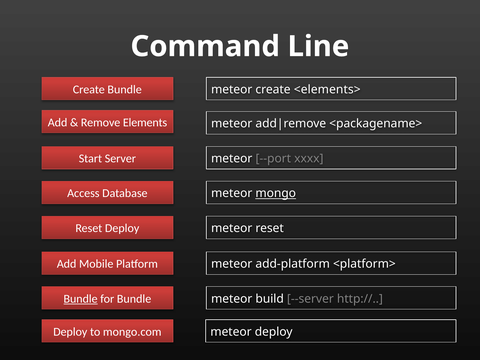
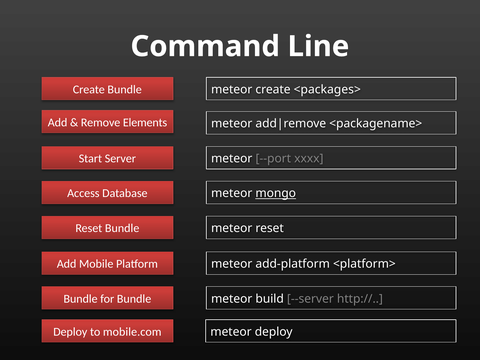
<elements>: <elements> -> <packages> (327, 89)
Reset Deploy: Deploy -> Bundle (122, 228)
Bundle underline: present -> none (81, 299)
mongo.com: mongo.com -> mobile.com (132, 332)
